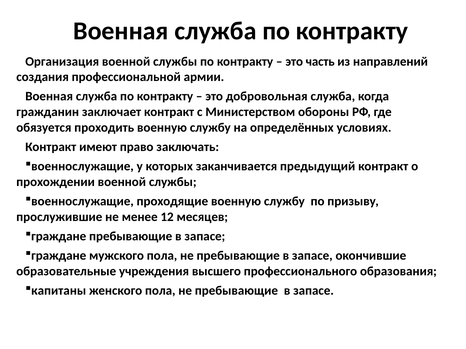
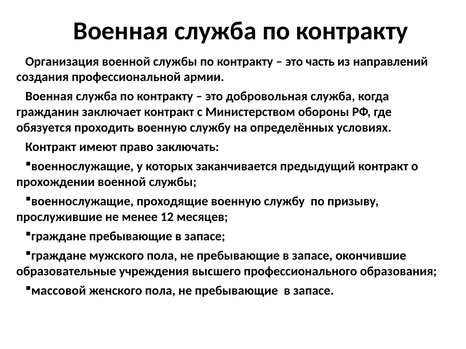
капитаны: капитаны -> массовой (59, 291)
